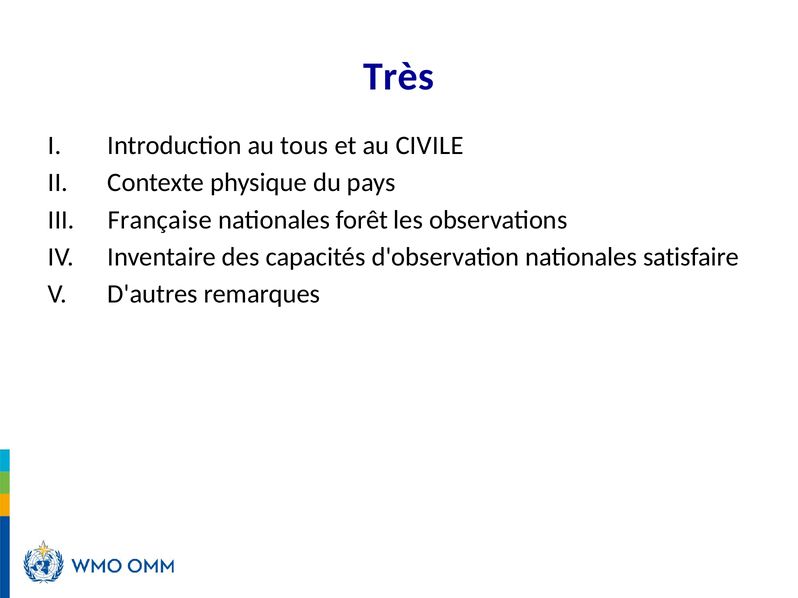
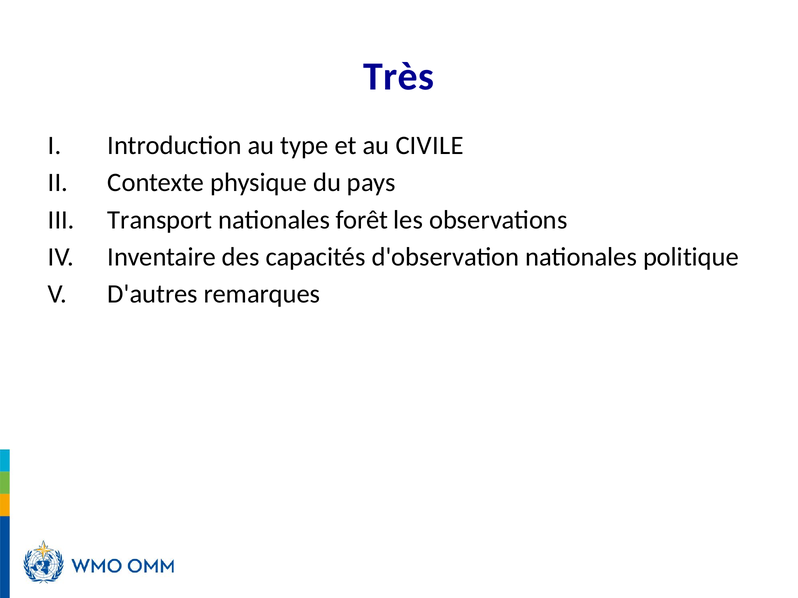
tous: tous -> type (304, 146)
Française: Française -> Transport (160, 220)
satisfaire: satisfaire -> politique (691, 257)
